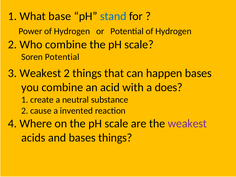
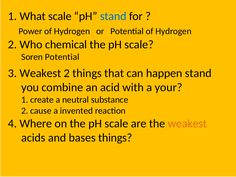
What base: base -> scale (60, 16)
Who combine: combine -> chemical (66, 44)
happen bases: bases -> stand (198, 73)
does: does -> your (169, 87)
weakest colour: purple -> orange (187, 124)
